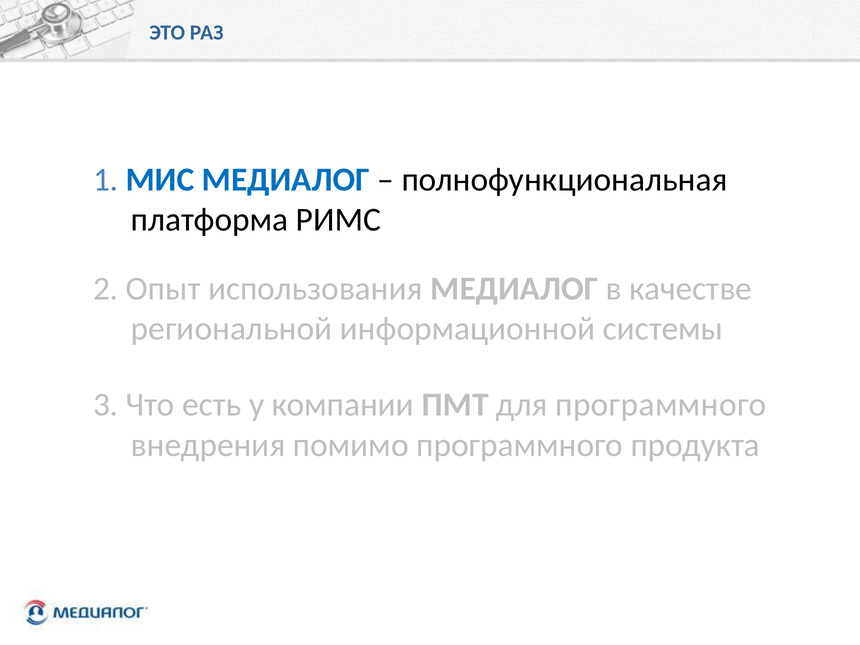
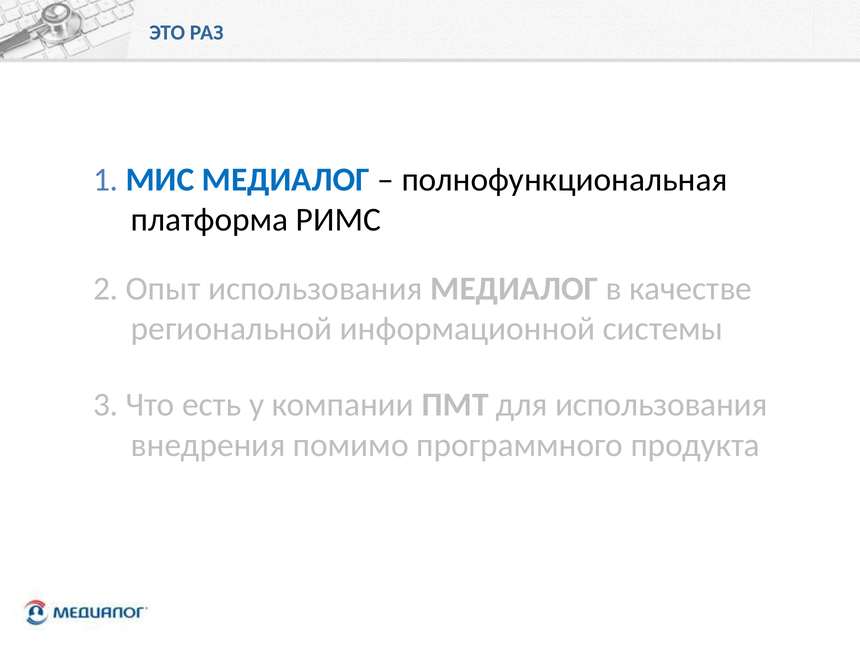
для программного: программного -> использования (661, 405)
